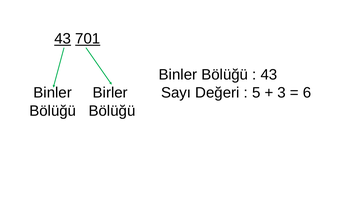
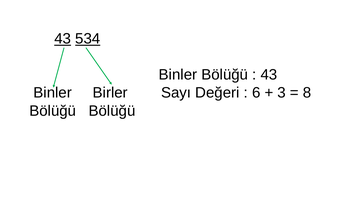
701: 701 -> 534 (88, 39)
5: 5 -> 6 (256, 93)
6: 6 -> 8 (307, 93)
